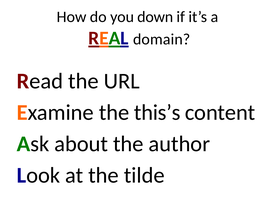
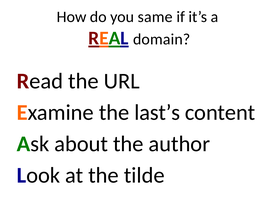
down: down -> same (155, 17)
this’s: this’s -> last’s (157, 113)
